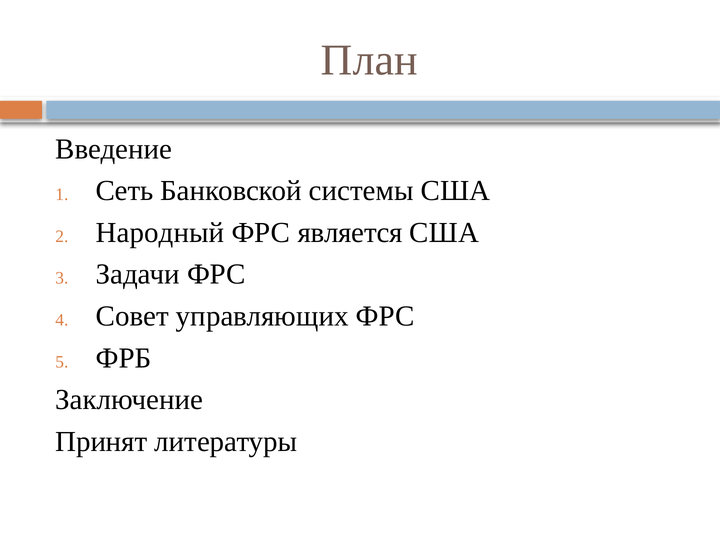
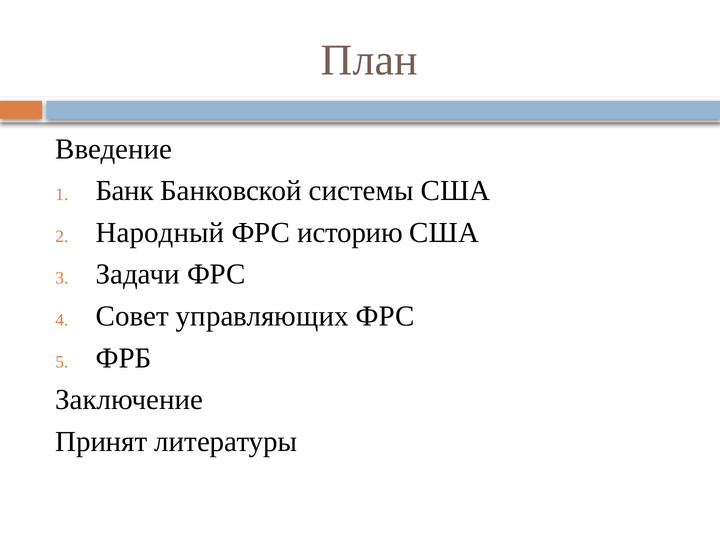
Сеть: Сеть -> Банк (125, 191)
является: является -> историю (350, 233)
